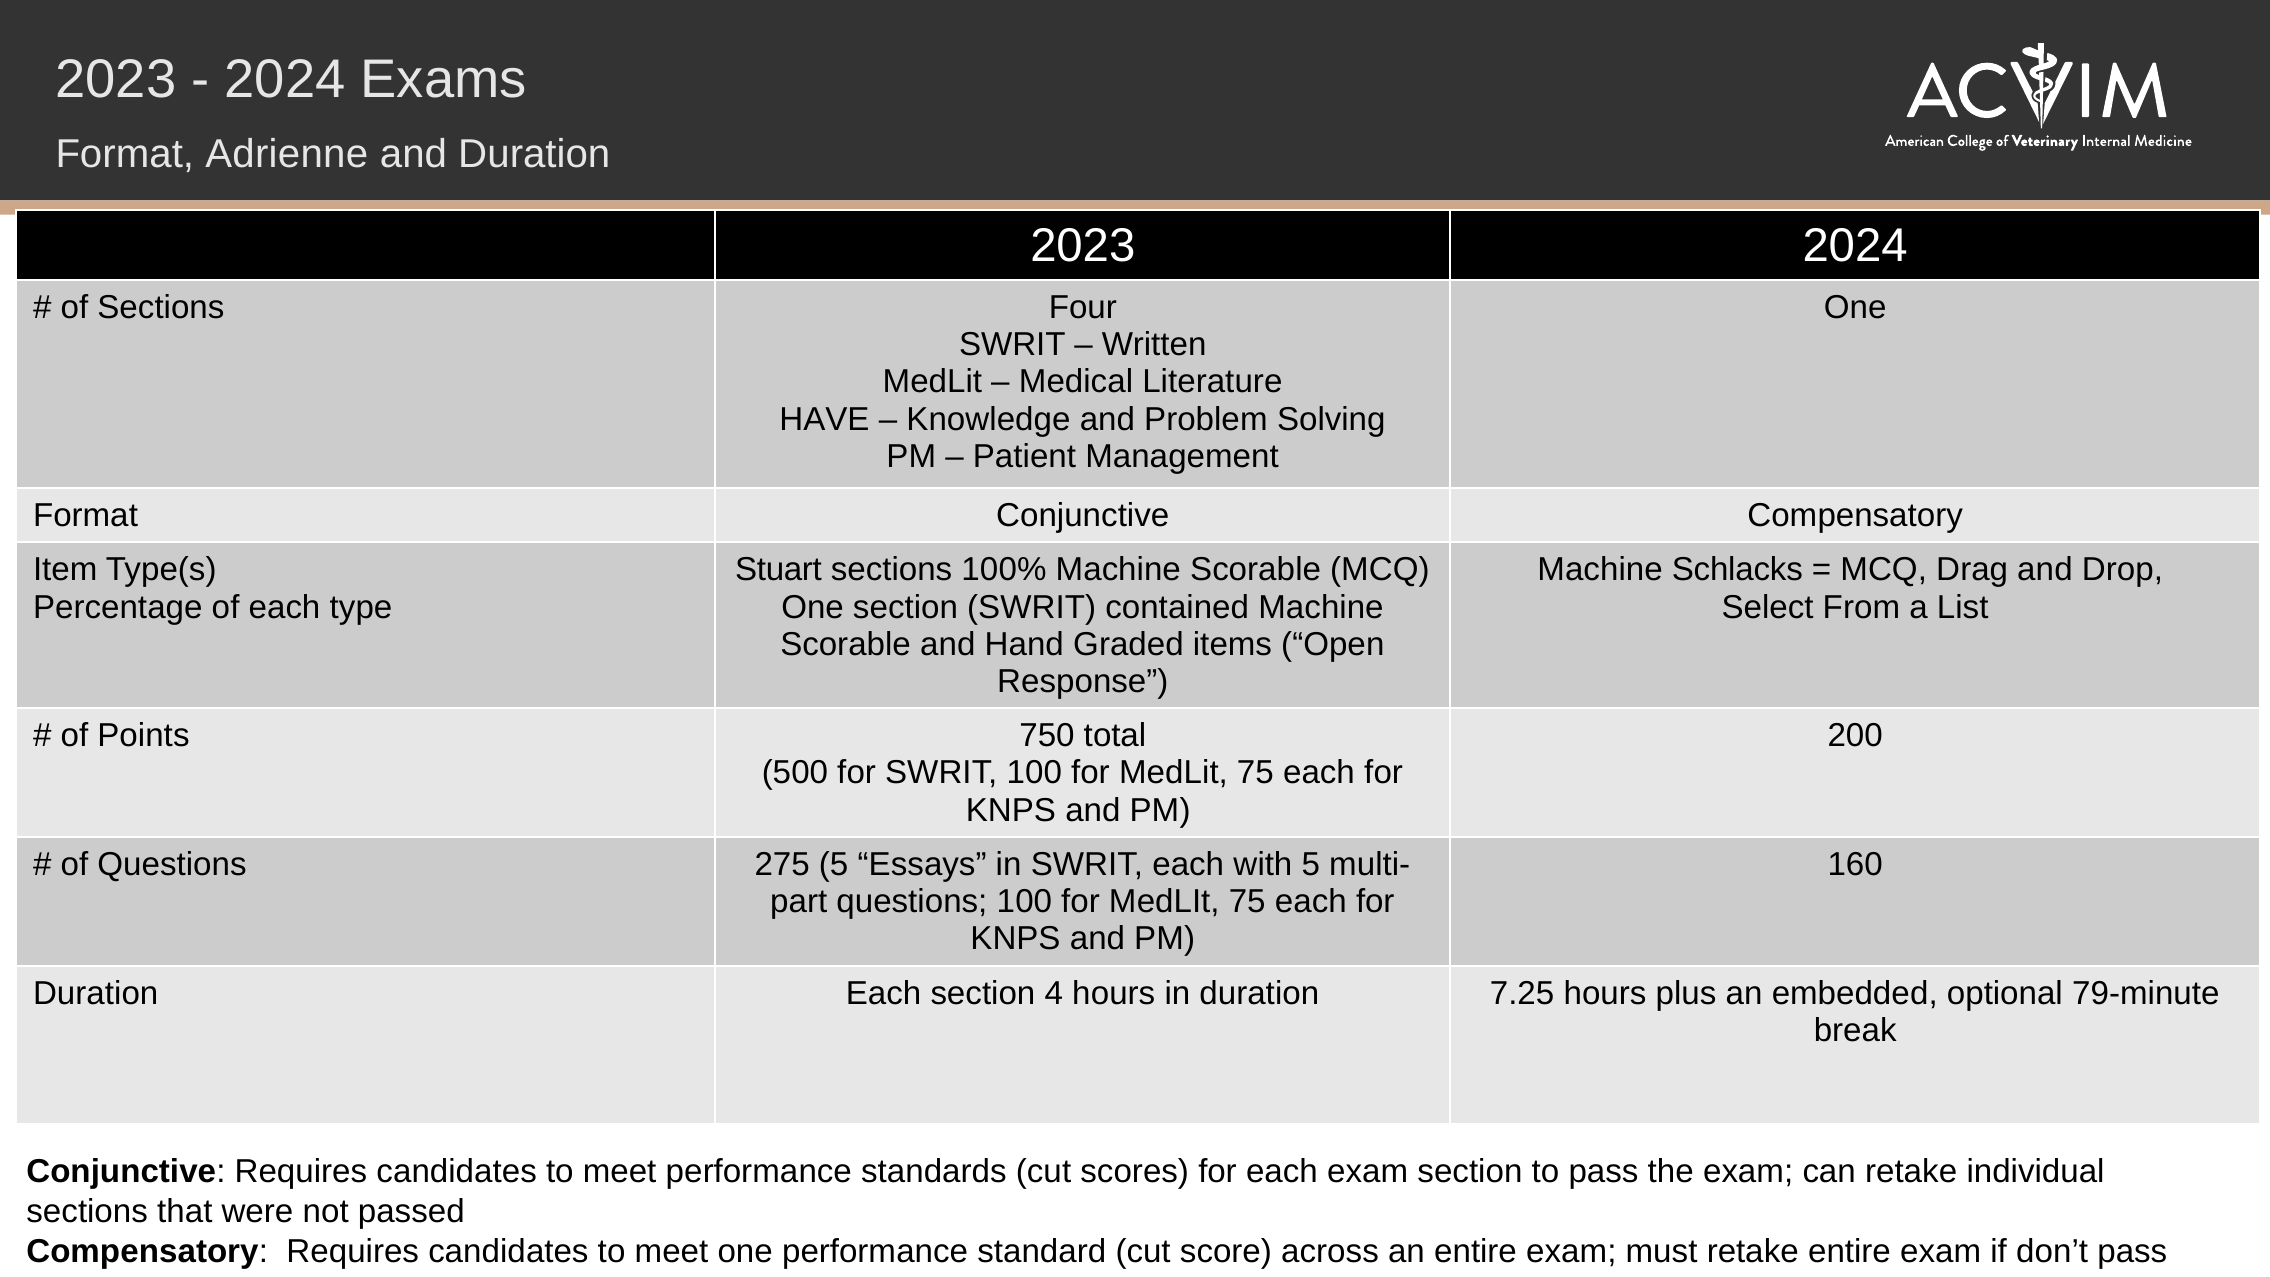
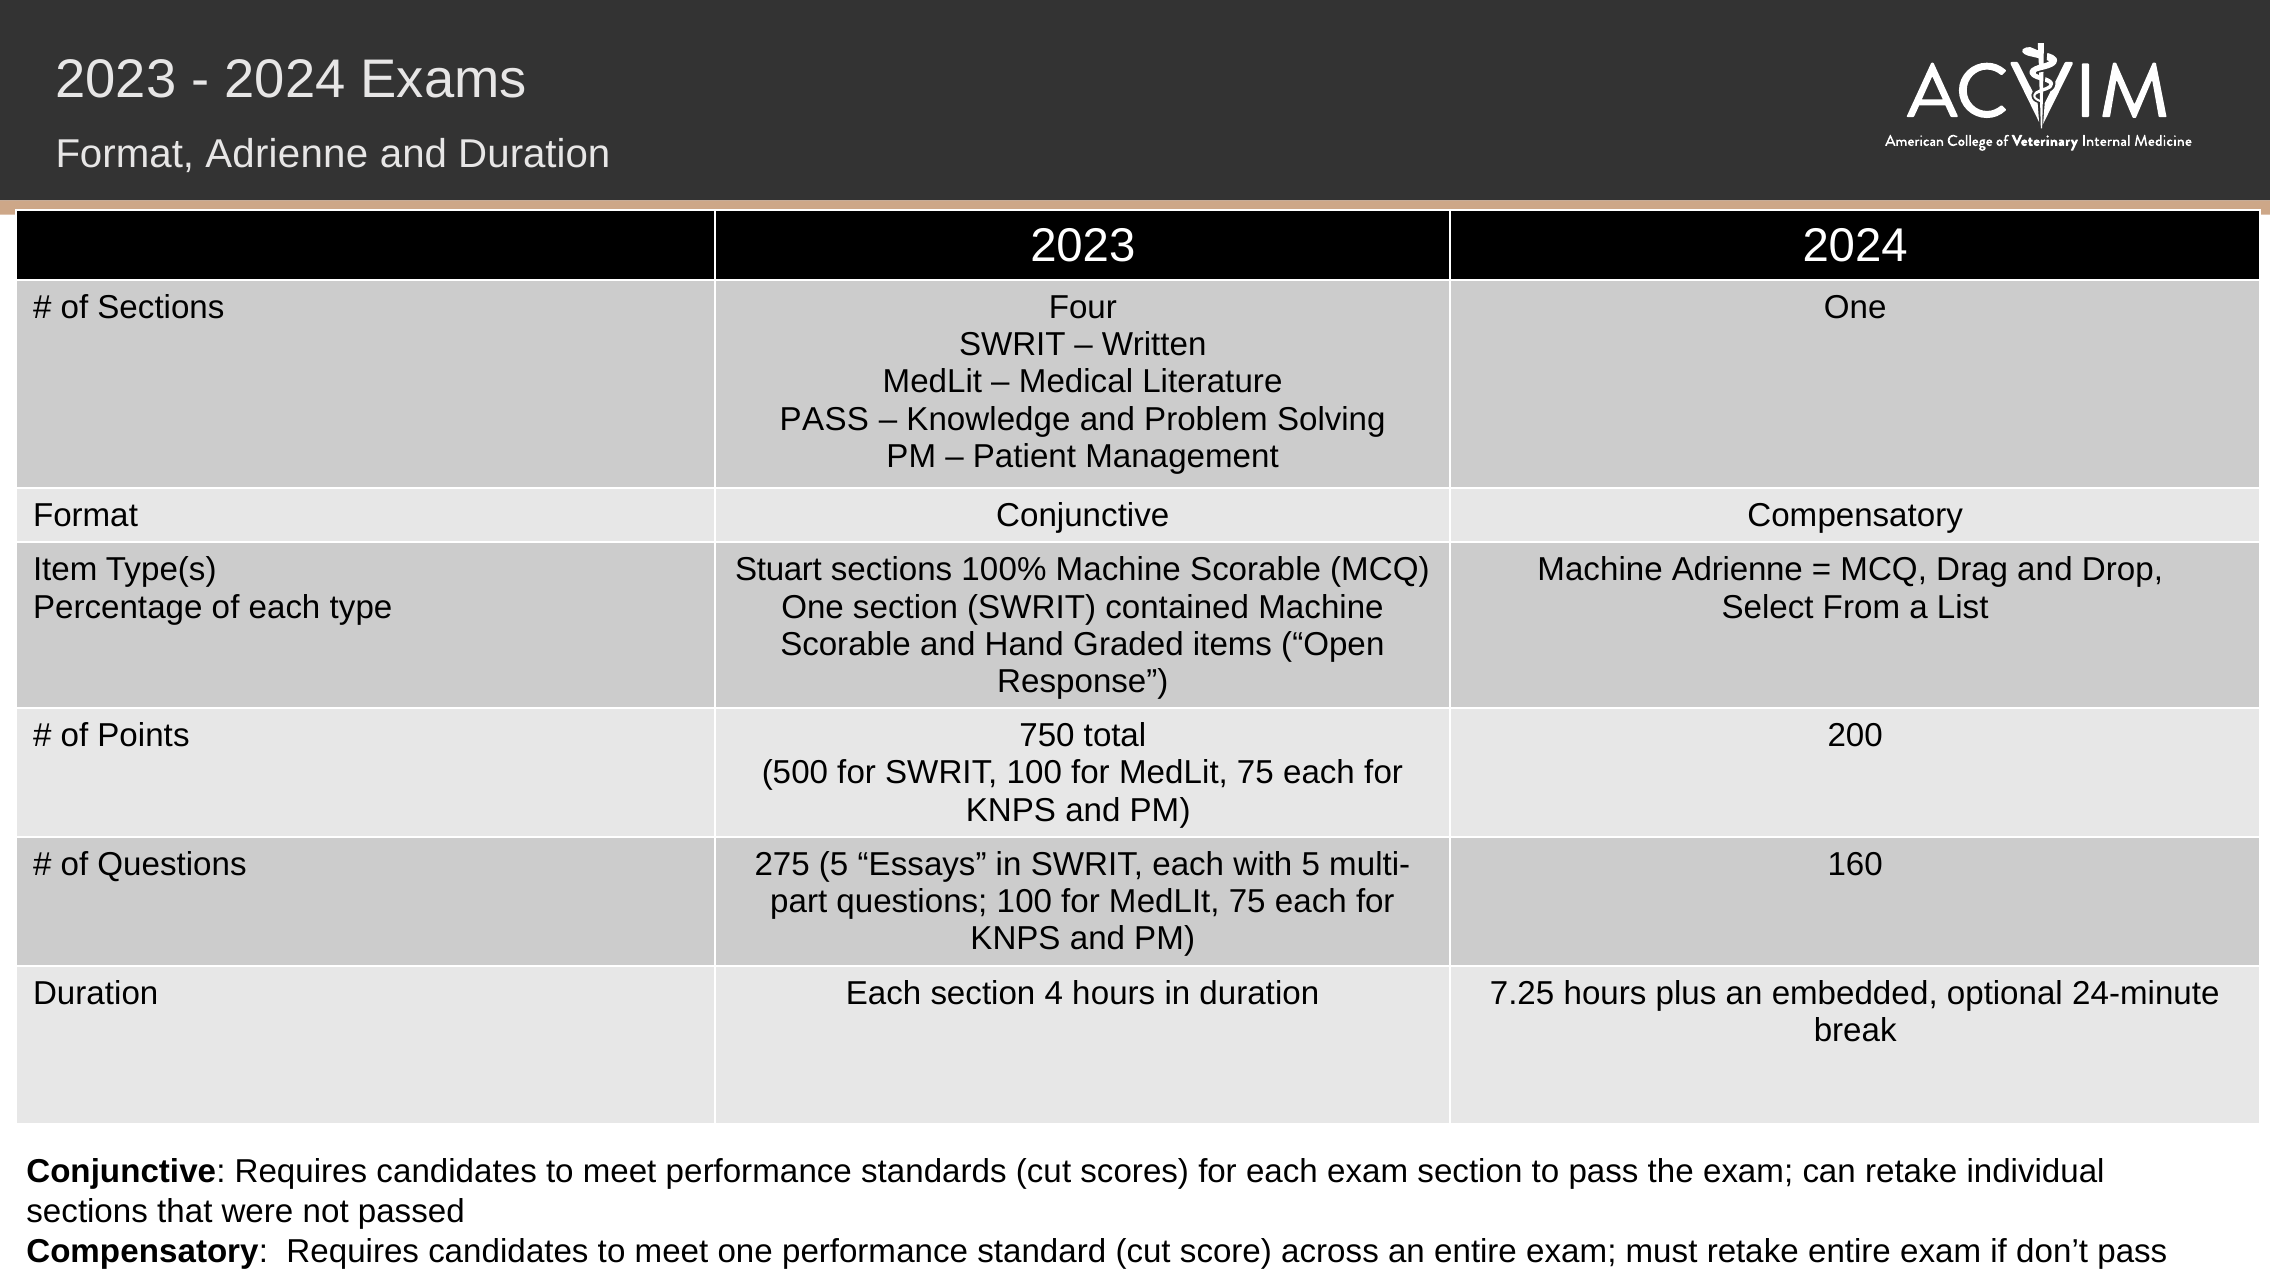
HAVE: HAVE -> PASS (824, 419)
Machine Schlacks: Schlacks -> Adrienne (1737, 570)
79-minute: 79-minute -> 24-minute (2146, 993)
